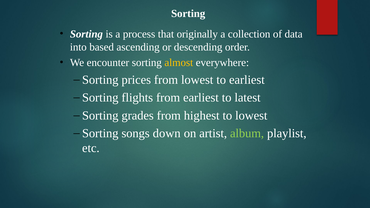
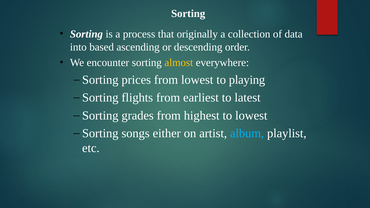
to earliest: earliest -> playing (247, 80)
down: down -> either (167, 133)
album colour: light green -> light blue (247, 133)
